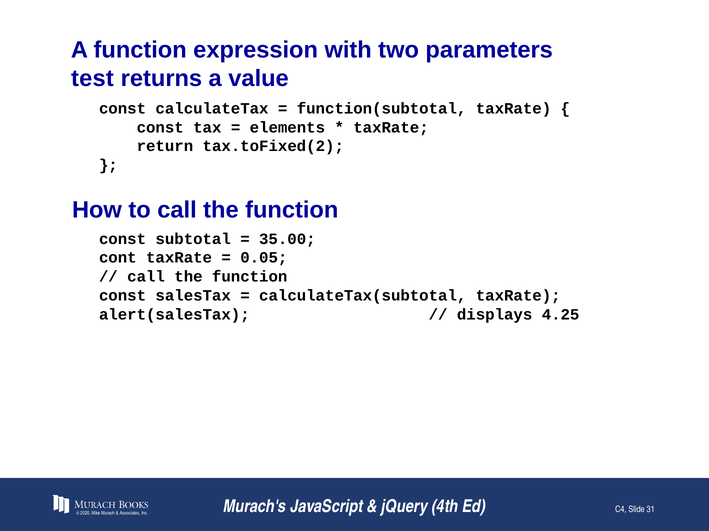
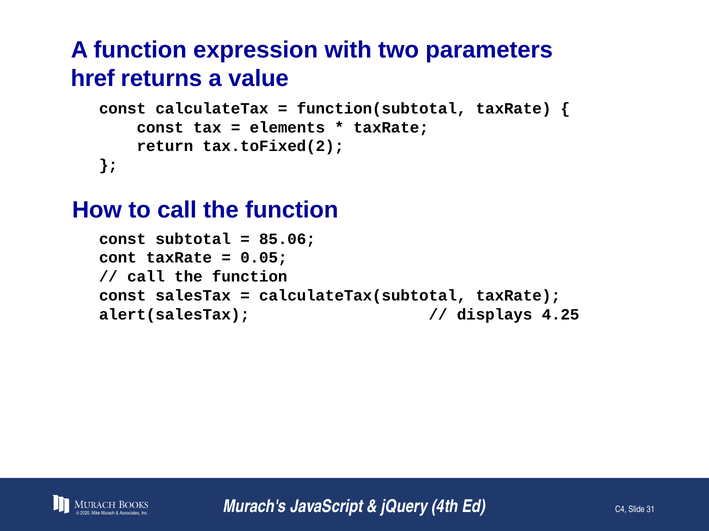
test: test -> href (93, 79)
35.00: 35.00 -> 85.06 (287, 239)
